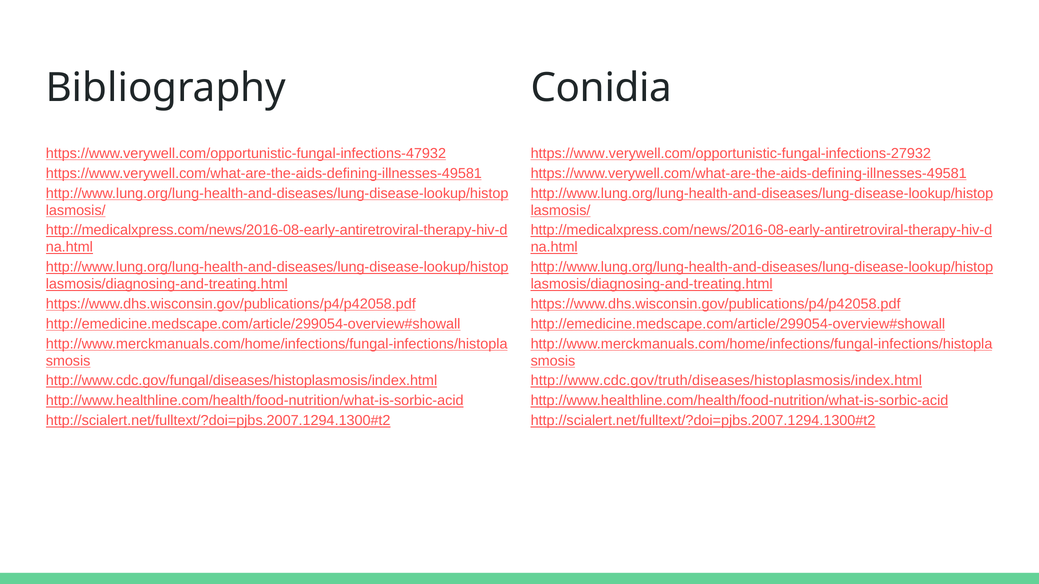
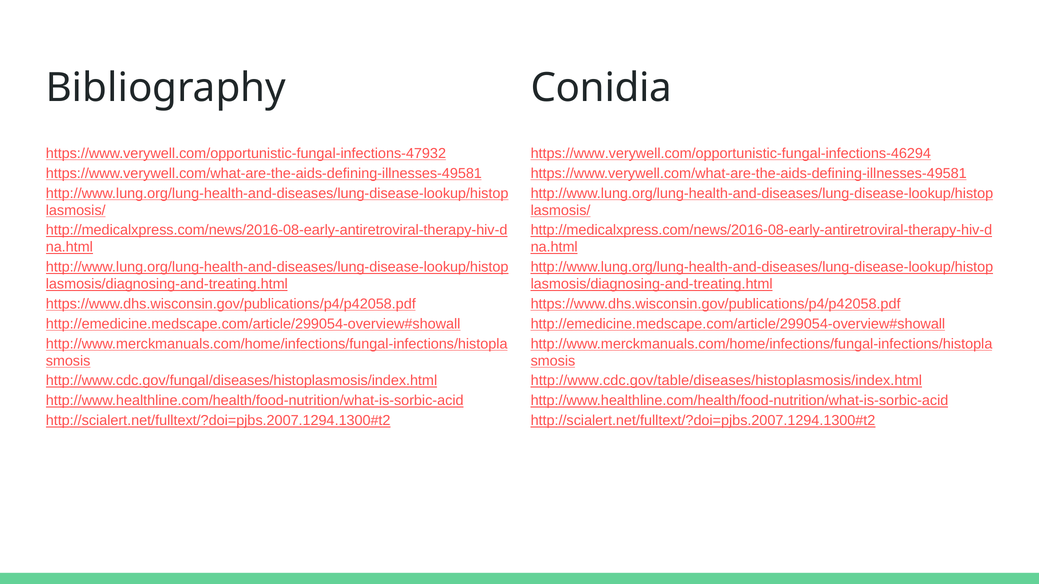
https://www.verywell.com/opportunistic-fungal-infections-27932: https://www.verywell.com/opportunistic-fungal-infections-27932 -> https://www.verywell.com/opportunistic-fungal-infections-46294 (731, 154)
http://www.cdc.gov/truth/diseases/histoplasmosis/index.html: http://www.cdc.gov/truth/diseases/histoplasmosis/index.html -> http://www.cdc.gov/table/diseases/histoplasmosis/index.html (726, 381)
